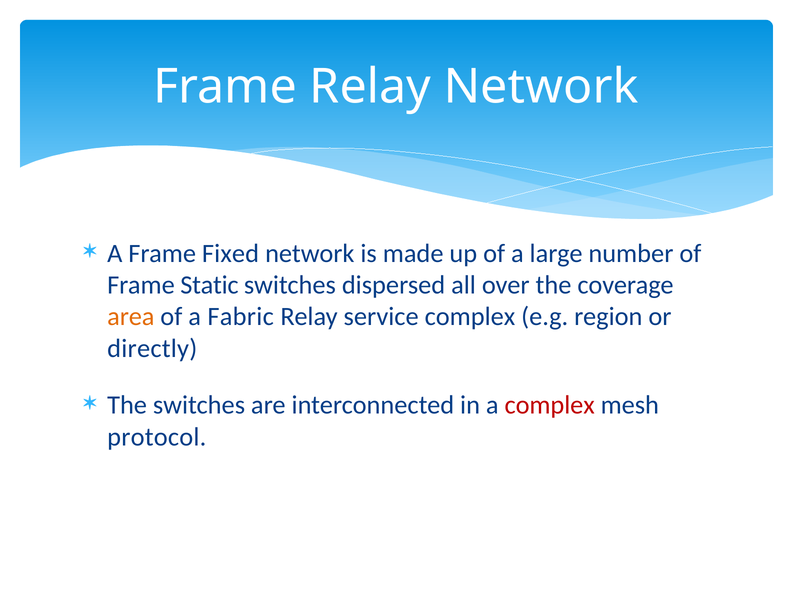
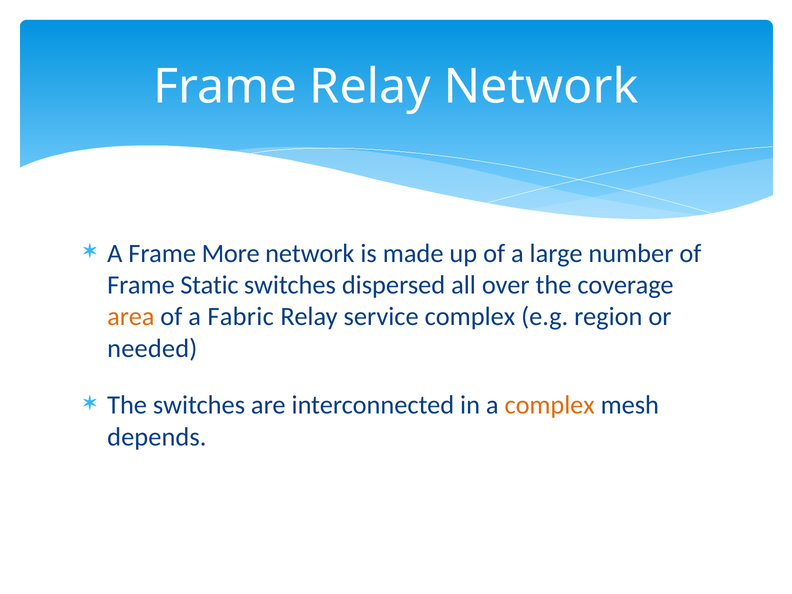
Fixed: Fixed -> More (231, 253)
directly: directly -> needed (152, 348)
complex colour: red -> orange (550, 405)
protocol: protocol -> depends (157, 437)
